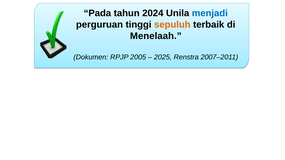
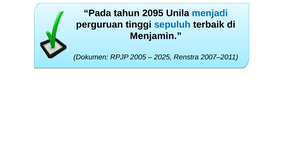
2024: 2024 -> 2095 (153, 13)
sepuluh colour: orange -> blue (172, 25)
Menelaah: Menelaah -> Menjamin (156, 36)
